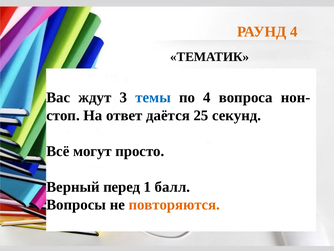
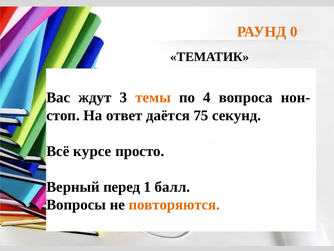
РАУНД 4: 4 -> 0 (294, 32)
темы colour: blue -> orange (153, 97)
25: 25 -> 75 (201, 115)
могут: могут -> курсе (92, 151)
